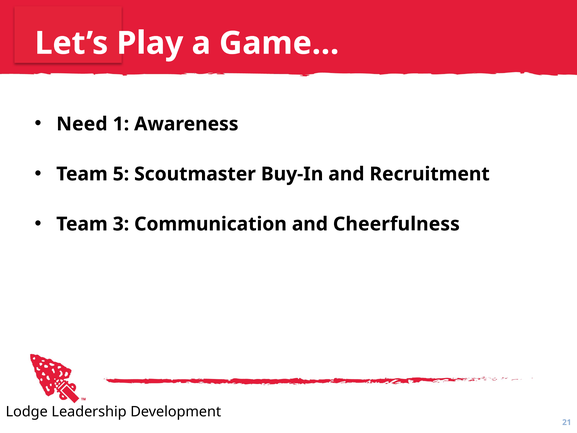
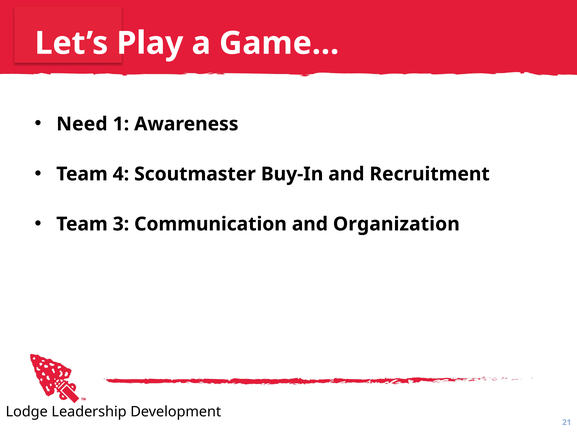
5: 5 -> 4 (121, 174)
Cheerfulness: Cheerfulness -> Organization (396, 224)
